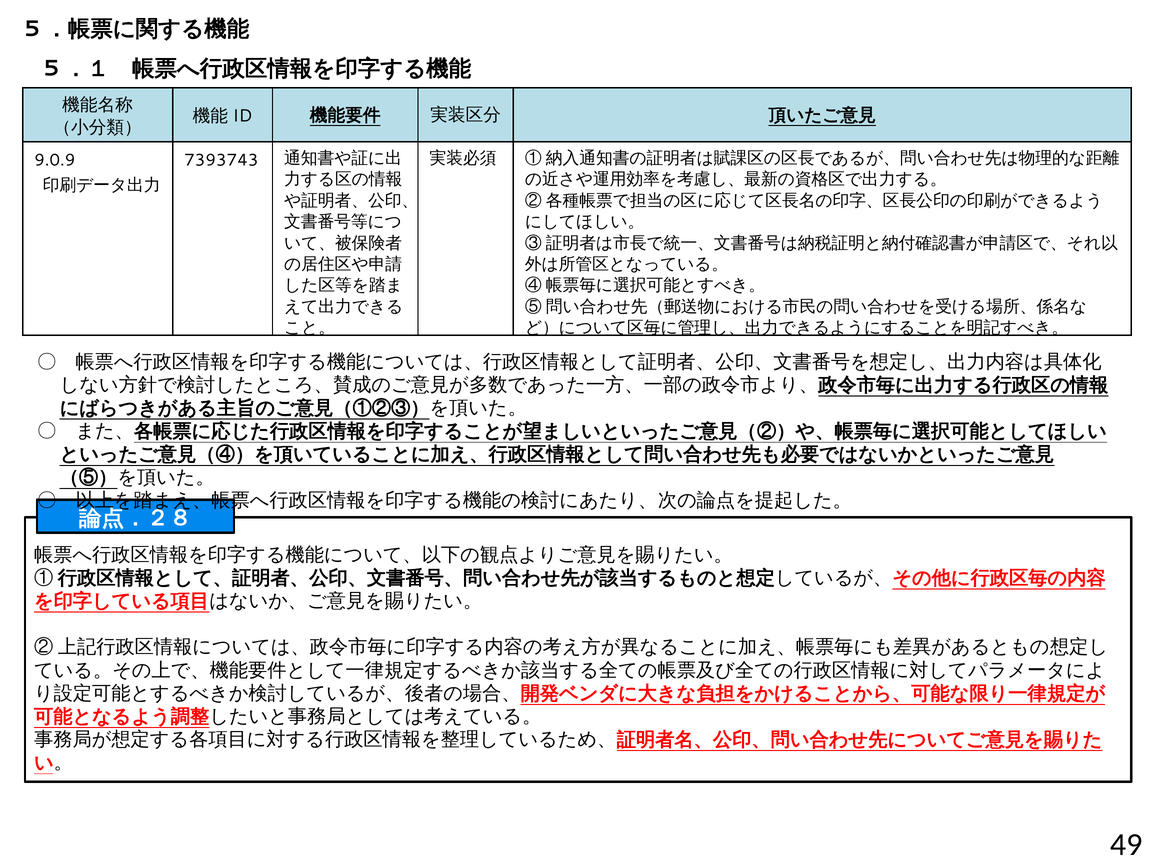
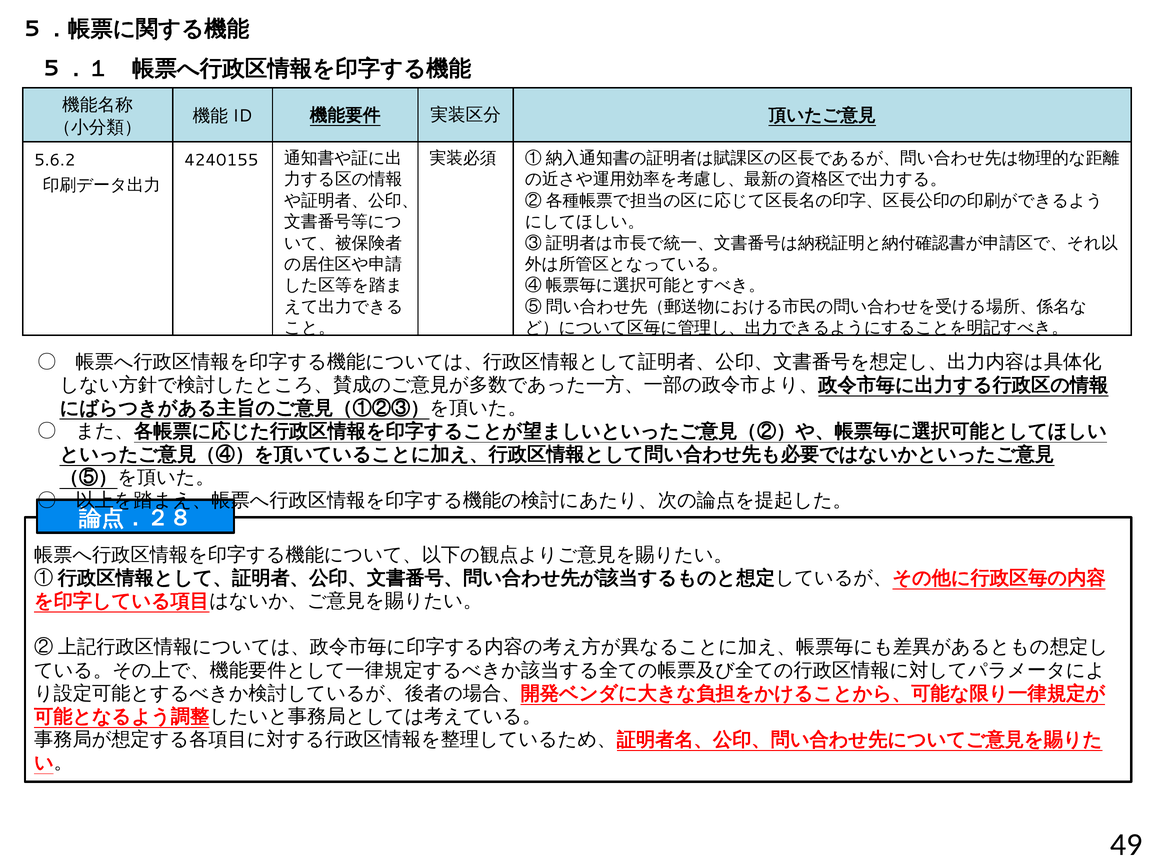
9.0.9: 9.0.9 -> 5.6.2 (55, 160)
7393743: 7393743 -> 4240155 (221, 160)
